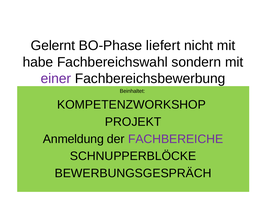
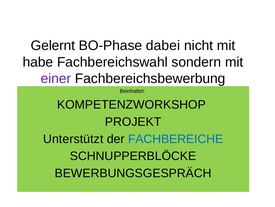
liefert: liefert -> dabei (163, 45)
Anmeldung: Anmeldung -> Unterstützt (73, 138)
FACHBEREICHE colour: purple -> blue (176, 138)
